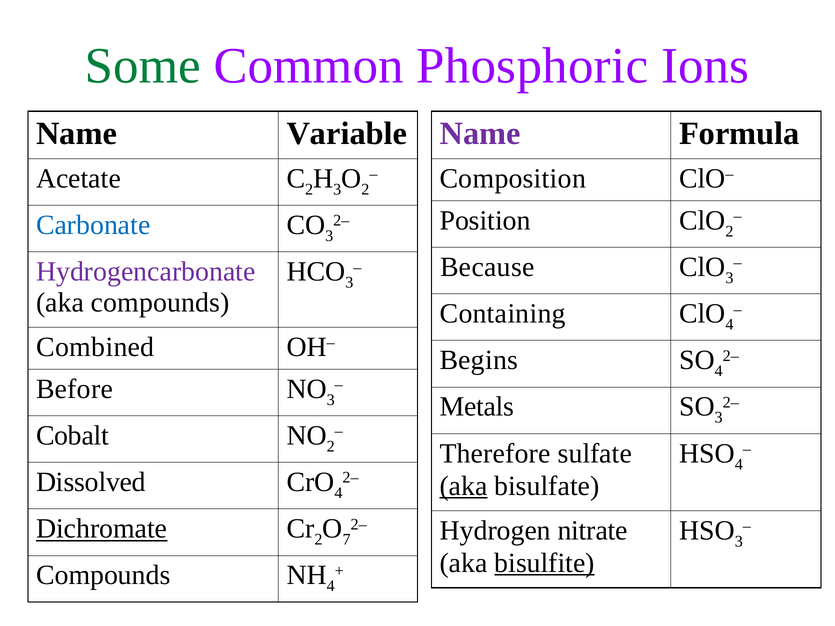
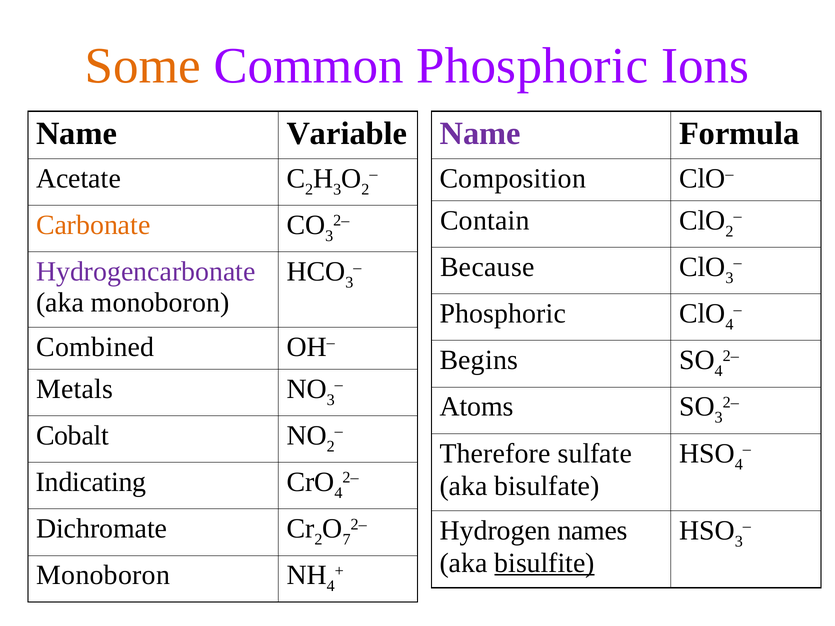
Some colour: green -> orange (143, 66)
Position: Position -> Contain (485, 221)
Carbonate colour: blue -> orange (93, 225)
aka compounds: compounds -> monoboron (160, 303)
Containing: Containing -> Phosphoric (503, 314)
Before: Before -> Metals (75, 389)
Metals: Metals -> Atoms (477, 407)
Dissolved: Dissolved -> Indicating (91, 482)
aka underline: present -> none (464, 486)
Dichromate underline: present -> none (102, 529)
nitrate: nitrate -> names (593, 531)
Compounds: Compounds -> Monoboron (103, 576)
